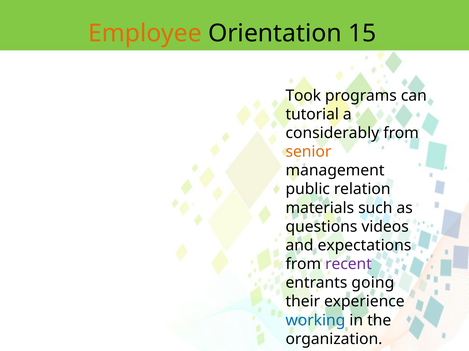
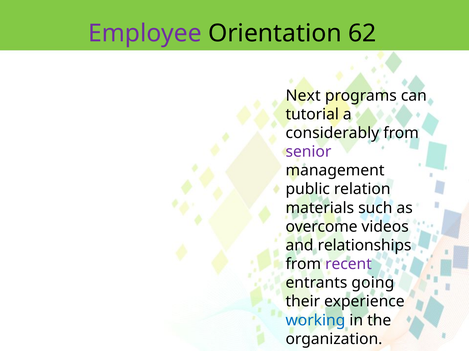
Employee colour: orange -> purple (145, 33)
15: 15 -> 62 (362, 33)
Took: Took -> Next (303, 96)
senior colour: orange -> purple (308, 152)
questions: questions -> overcome (322, 227)
expectations: expectations -> relationships (365, 246)
